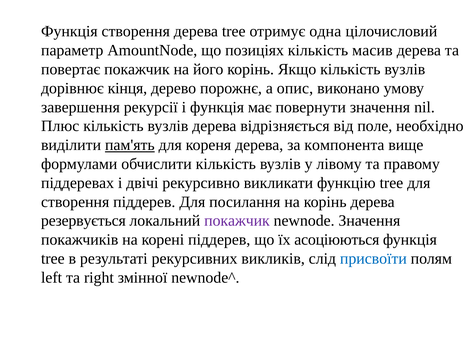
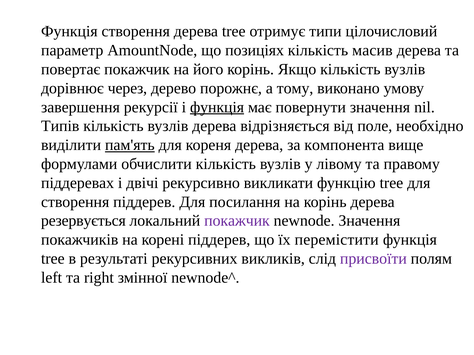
одна: одна -> типи (325, 31)
кінця: кінця -> через (127, 88)
опис: опис -> тому (295, 88)
функція underline: none -> present (217, 107)
Плюс: Плюс -> Типів (60, 126)
асоціюються: асоціюються -> перемістити (337, 240)
присвоїти colour: blue -> purple (373, 259)
